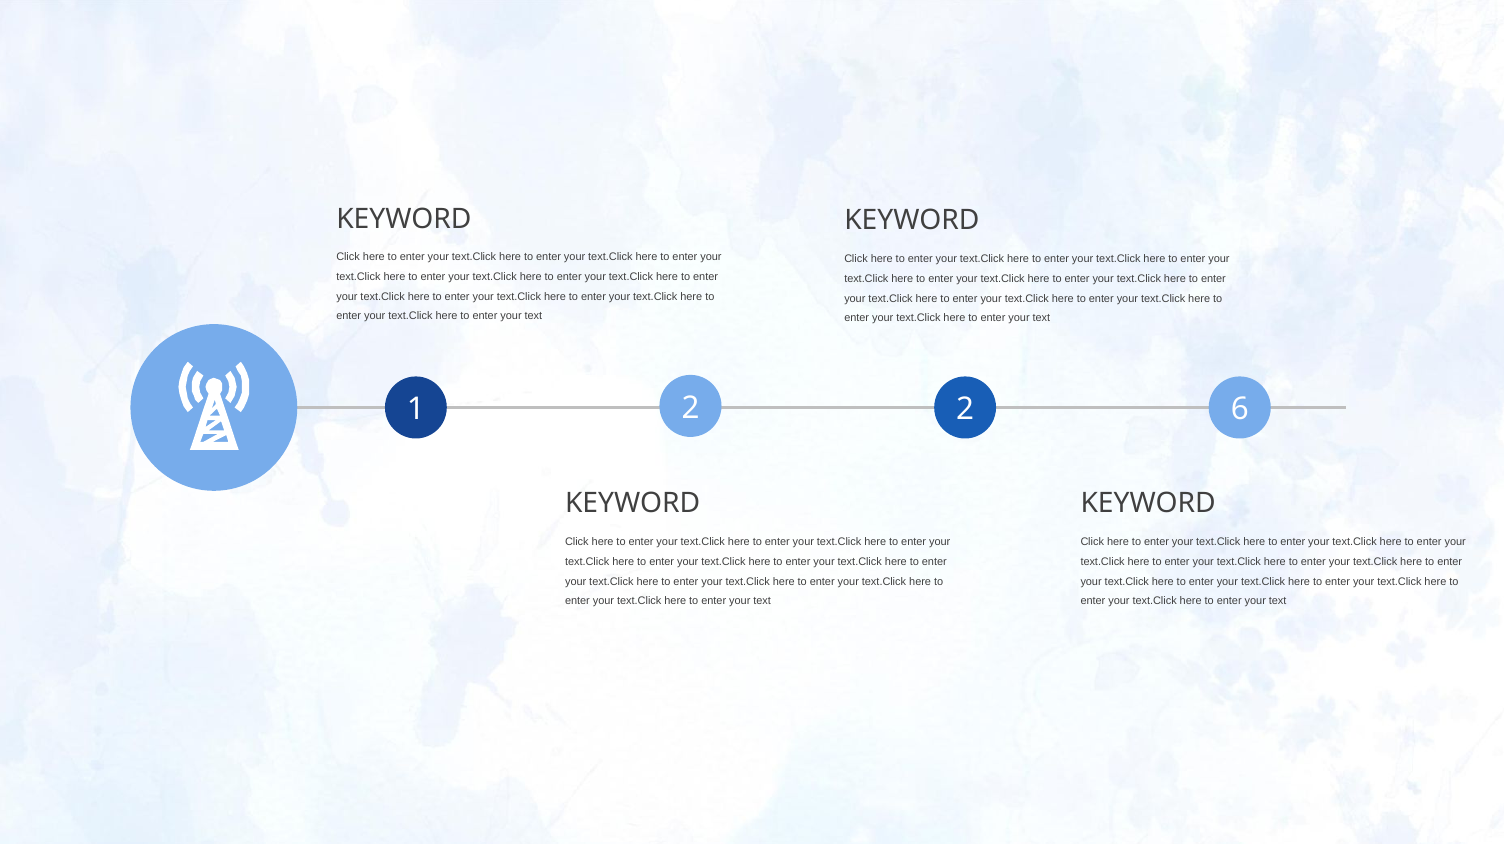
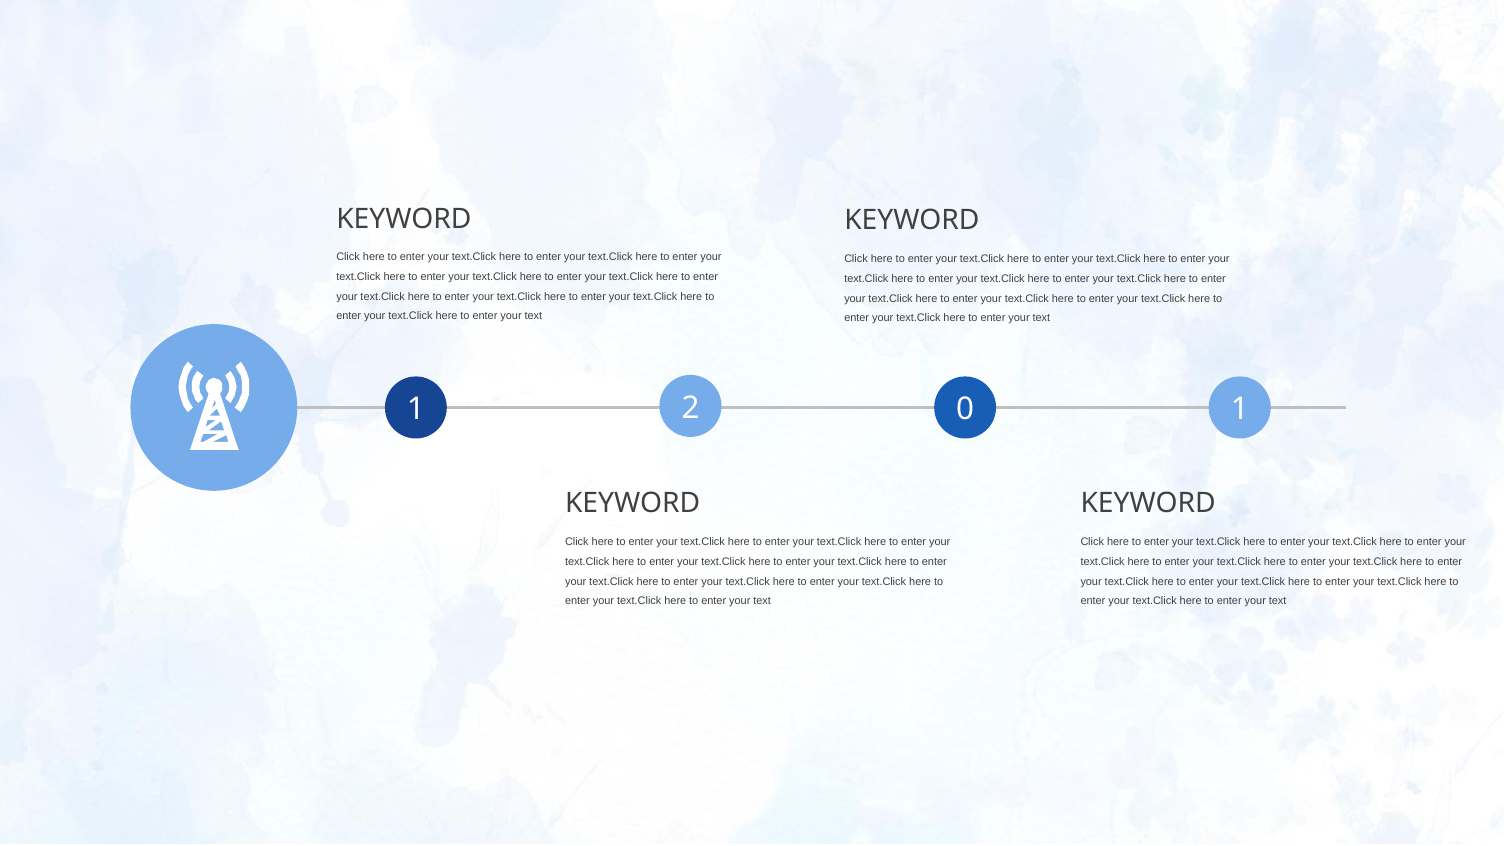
2 6: 6 -> 1 (1240, 410)
1 2: 2 -> 0 (965, 410)
